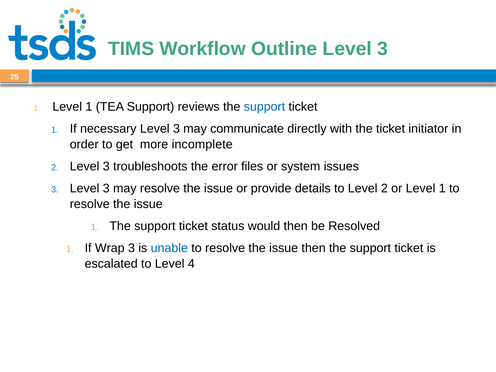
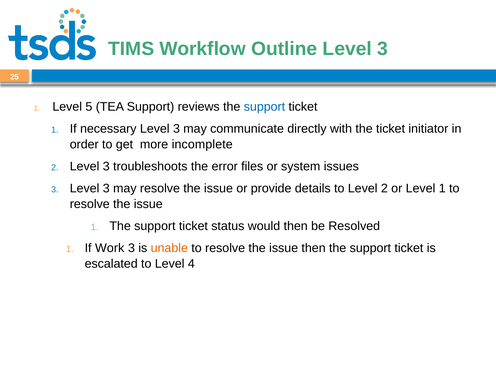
1 Level 1: 1 -> 5 (89, 107)
Wrap: Wrap -> Work (110, 248)
unable colour: blue -> orange (169, 248)
